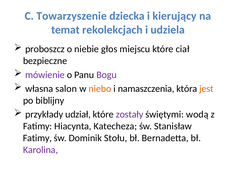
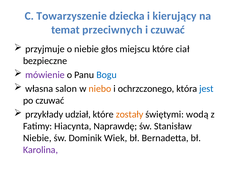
rekolekcjach: rekolekcjach -> przeciwnych (112, 30)
i udziela: udziela -> czuwać (168, 30)
proboszcz: proboszcz -> przyjmuje (45, 49)
Bogu colour: purple -> blue (107, 75)
namaszczenia: namaszczenia -> ochrzczonego (146, 89)
jest colour: orange -> blue (206, 89)
po biblijny: biblijny -> czuwać (50, 100)
zostały colour: purple -> orange (130, 114)
Katecheza: Katecheza -> Naprawdę (115, 126)
Fatimy: Fatimy -> Niebie (37, 138)
Stołu: Stołu -> Wiek (116, 138)
